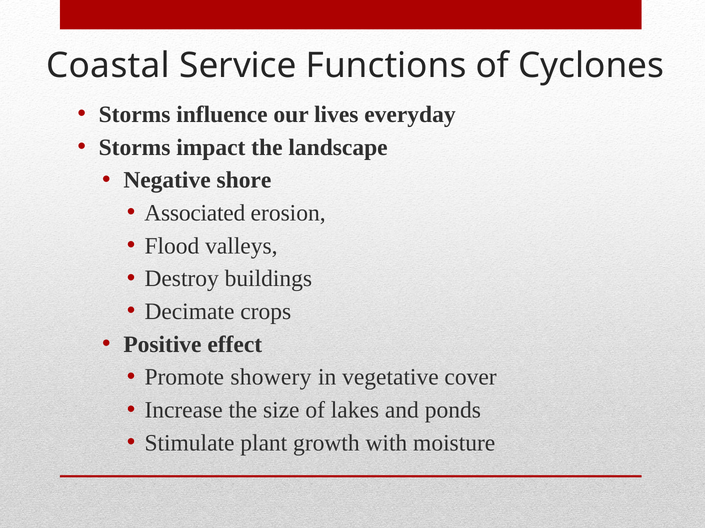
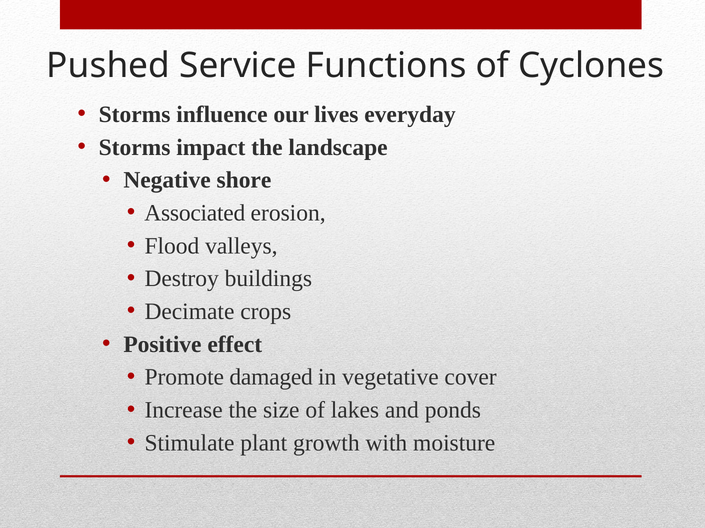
Coastal: Coastal -> Pushed (108, 66)
showery: showery -> damaged (271, 378)
